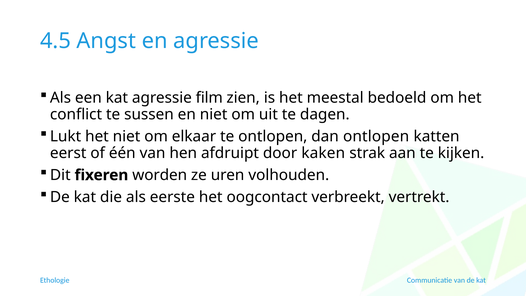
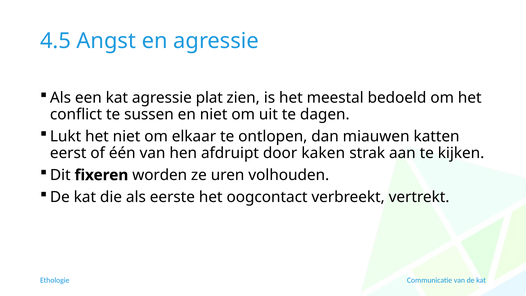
film: film -> plat (209, 98)
dan ontlopen: ontlopen -> miauwen (376, 136)
